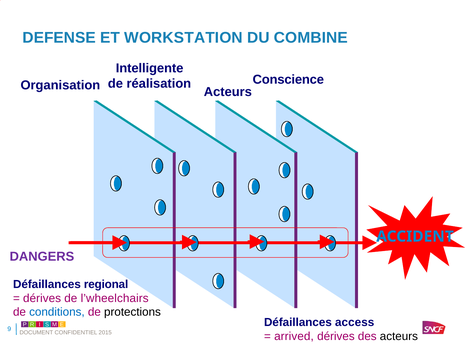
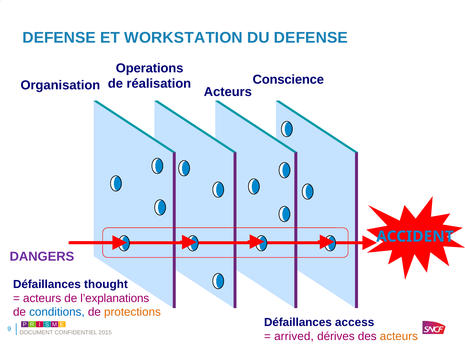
DU COMBINE: COMBINE -> DEFENSE (311, 38)
Intelligente: Intelligente -> Operations (150, 68)
regional: regional -> thought (106, 284)
dérives: dérives -> acteurs (42, 298)
l’wheelchairs: l’wheelchairs -> l’explanations (115, 298)
protections colour: black -> orange (132, 312)
acteurs colour: black -> orange (399, 336)
